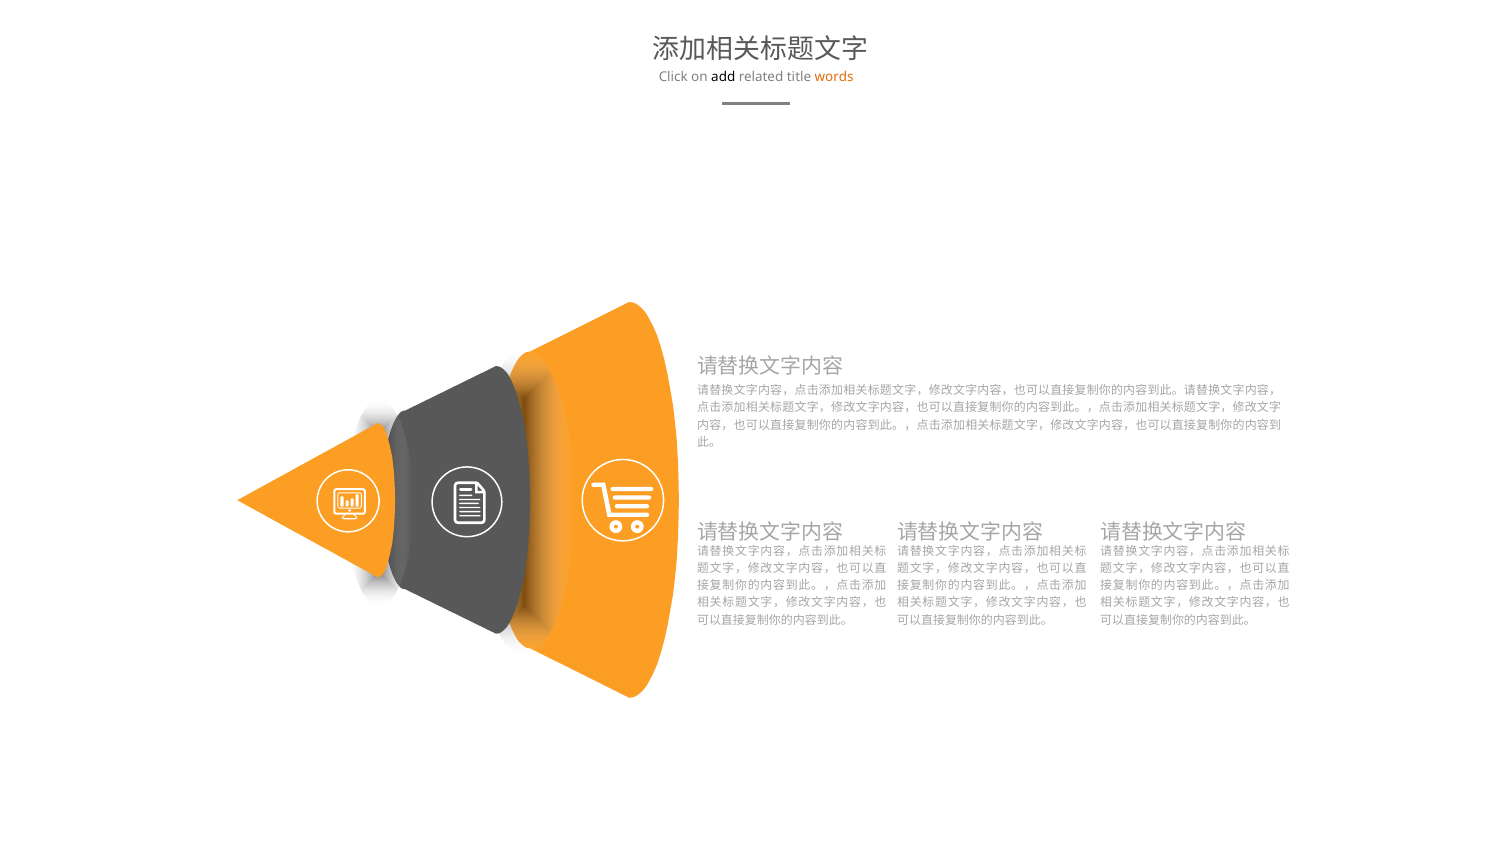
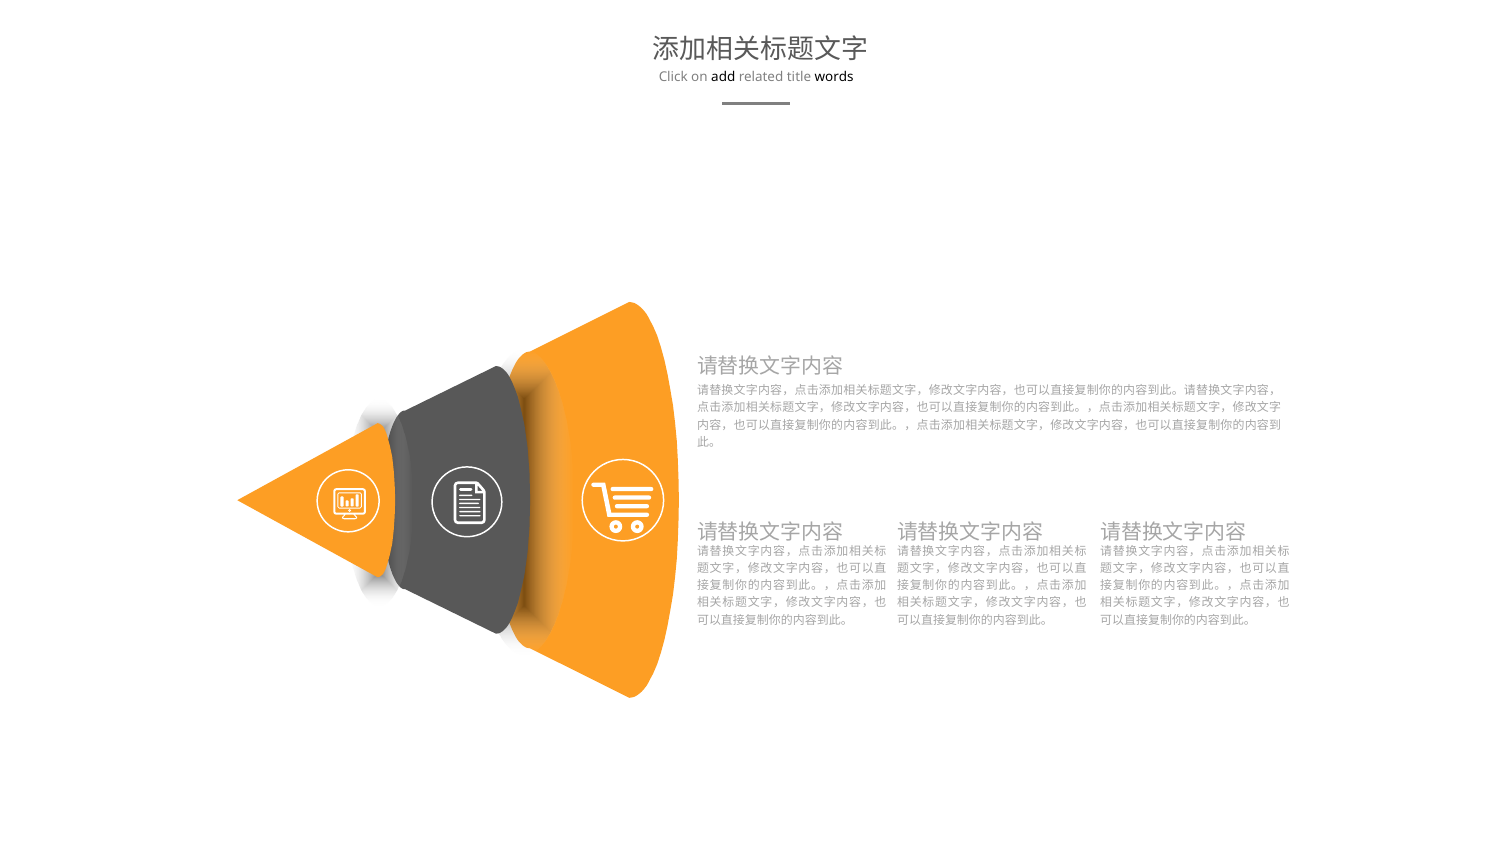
words colour: orange -> black (834, 77)
